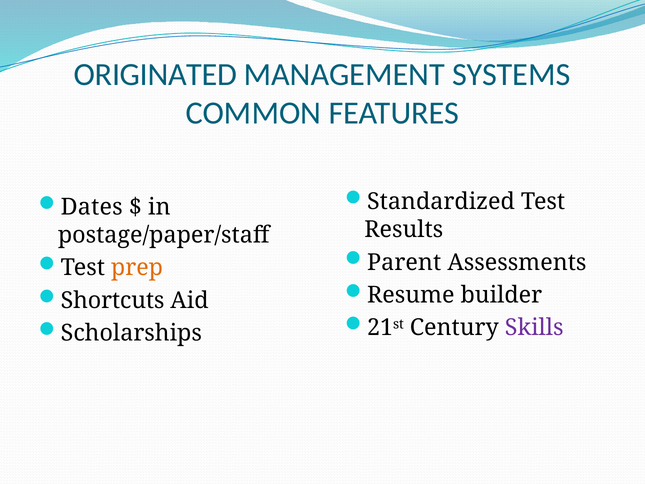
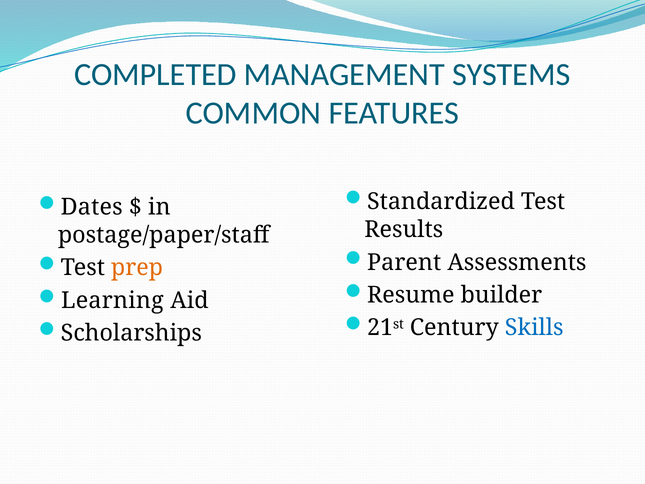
ORIGINATED: ORIGINATED -> COMPLETED (155, 74)
Shortcuts: Shortcuts -> Learning (112, 300)
Skills colour: purple -> blue (534, 328)
